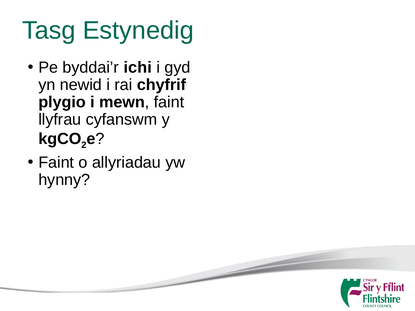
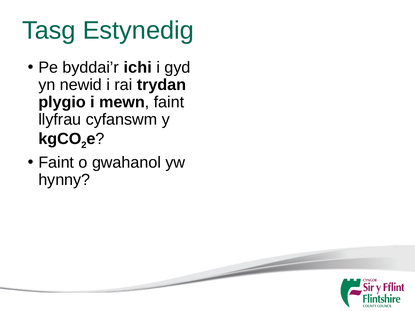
chyfrif: chyfrif -> trydan (161, 85)
allyriadau: allyriadau -> gwahanol (126, 163)
